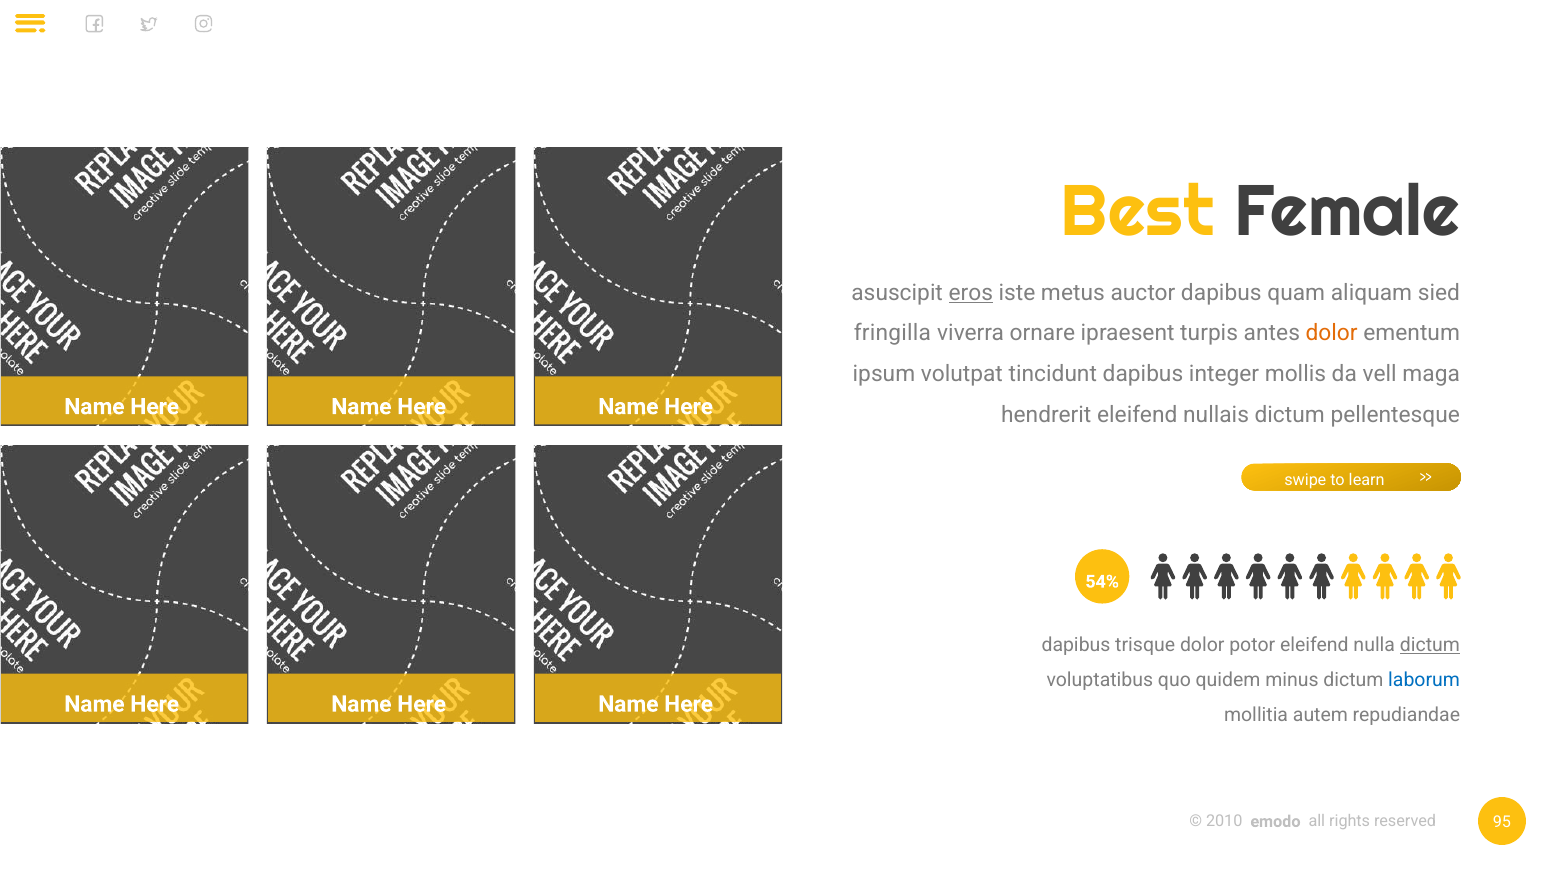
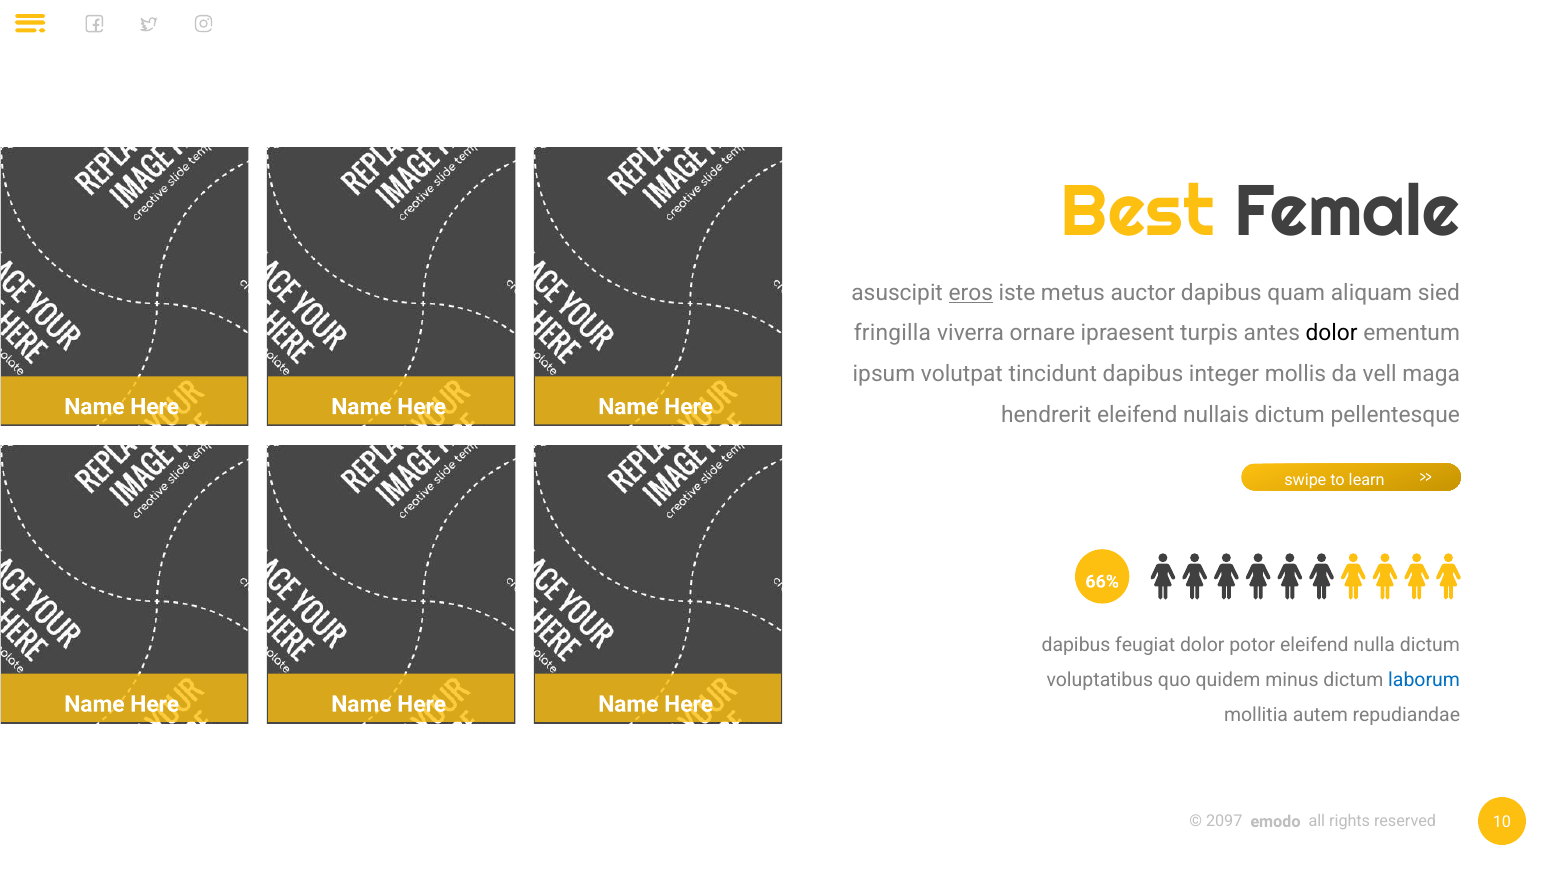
dolor colour: orange -> black (1332, 333)
54%: 54% -> 66% (1102, 582)
trisque: trisque -> feugiat (1145, 645)
dictum underline: present -> none (1430, 645)
2010: 2010 -> 2097 (1224, 821)
95: 95 -> 10 (1502, 822)
